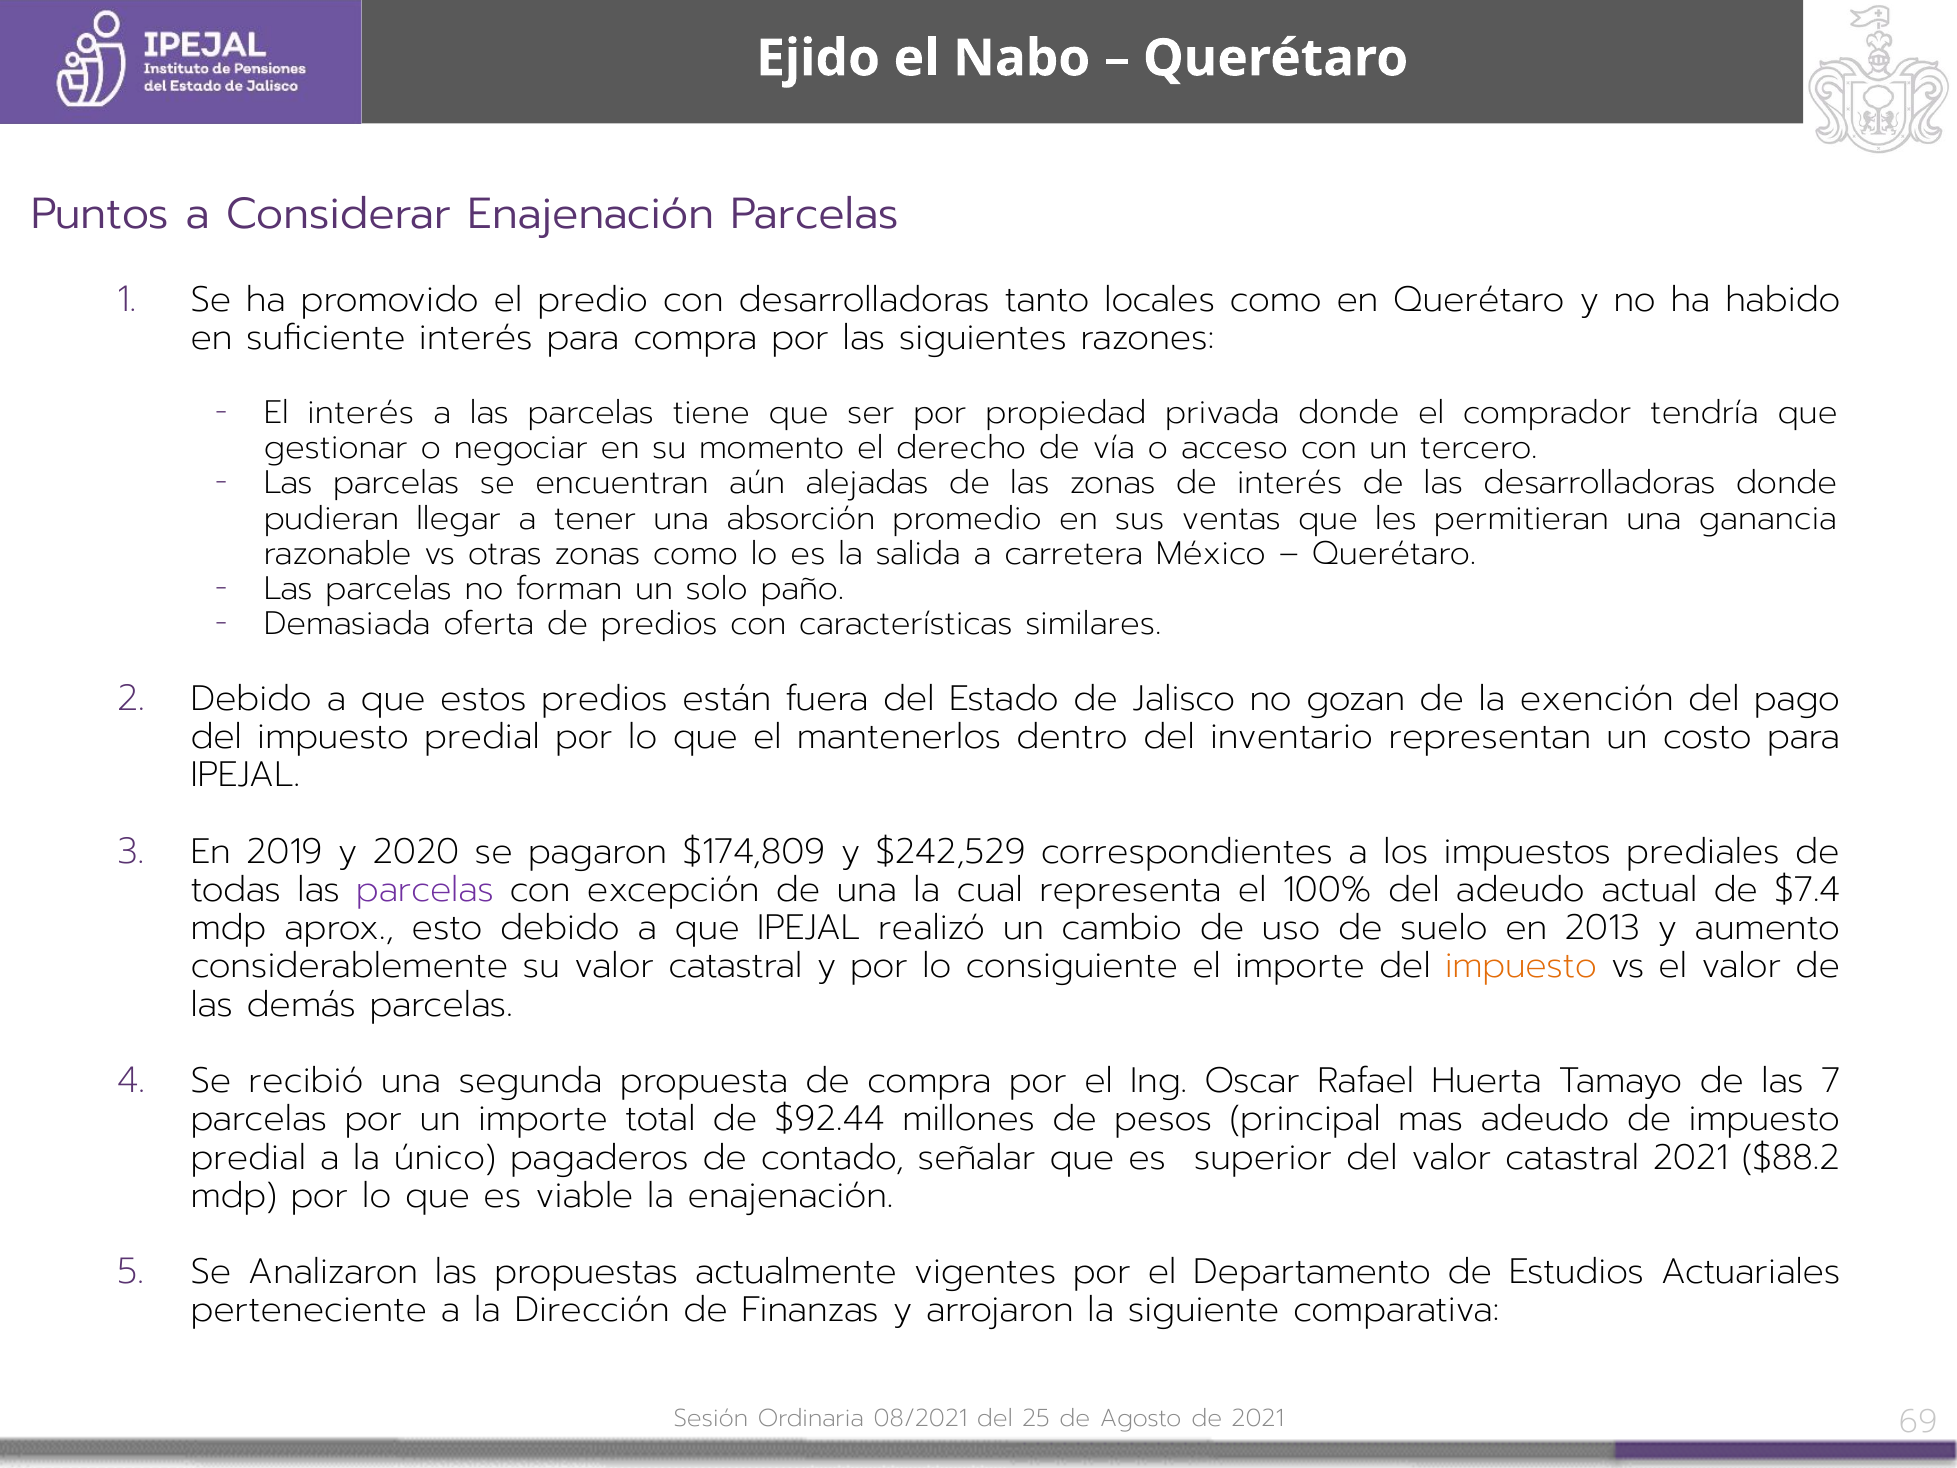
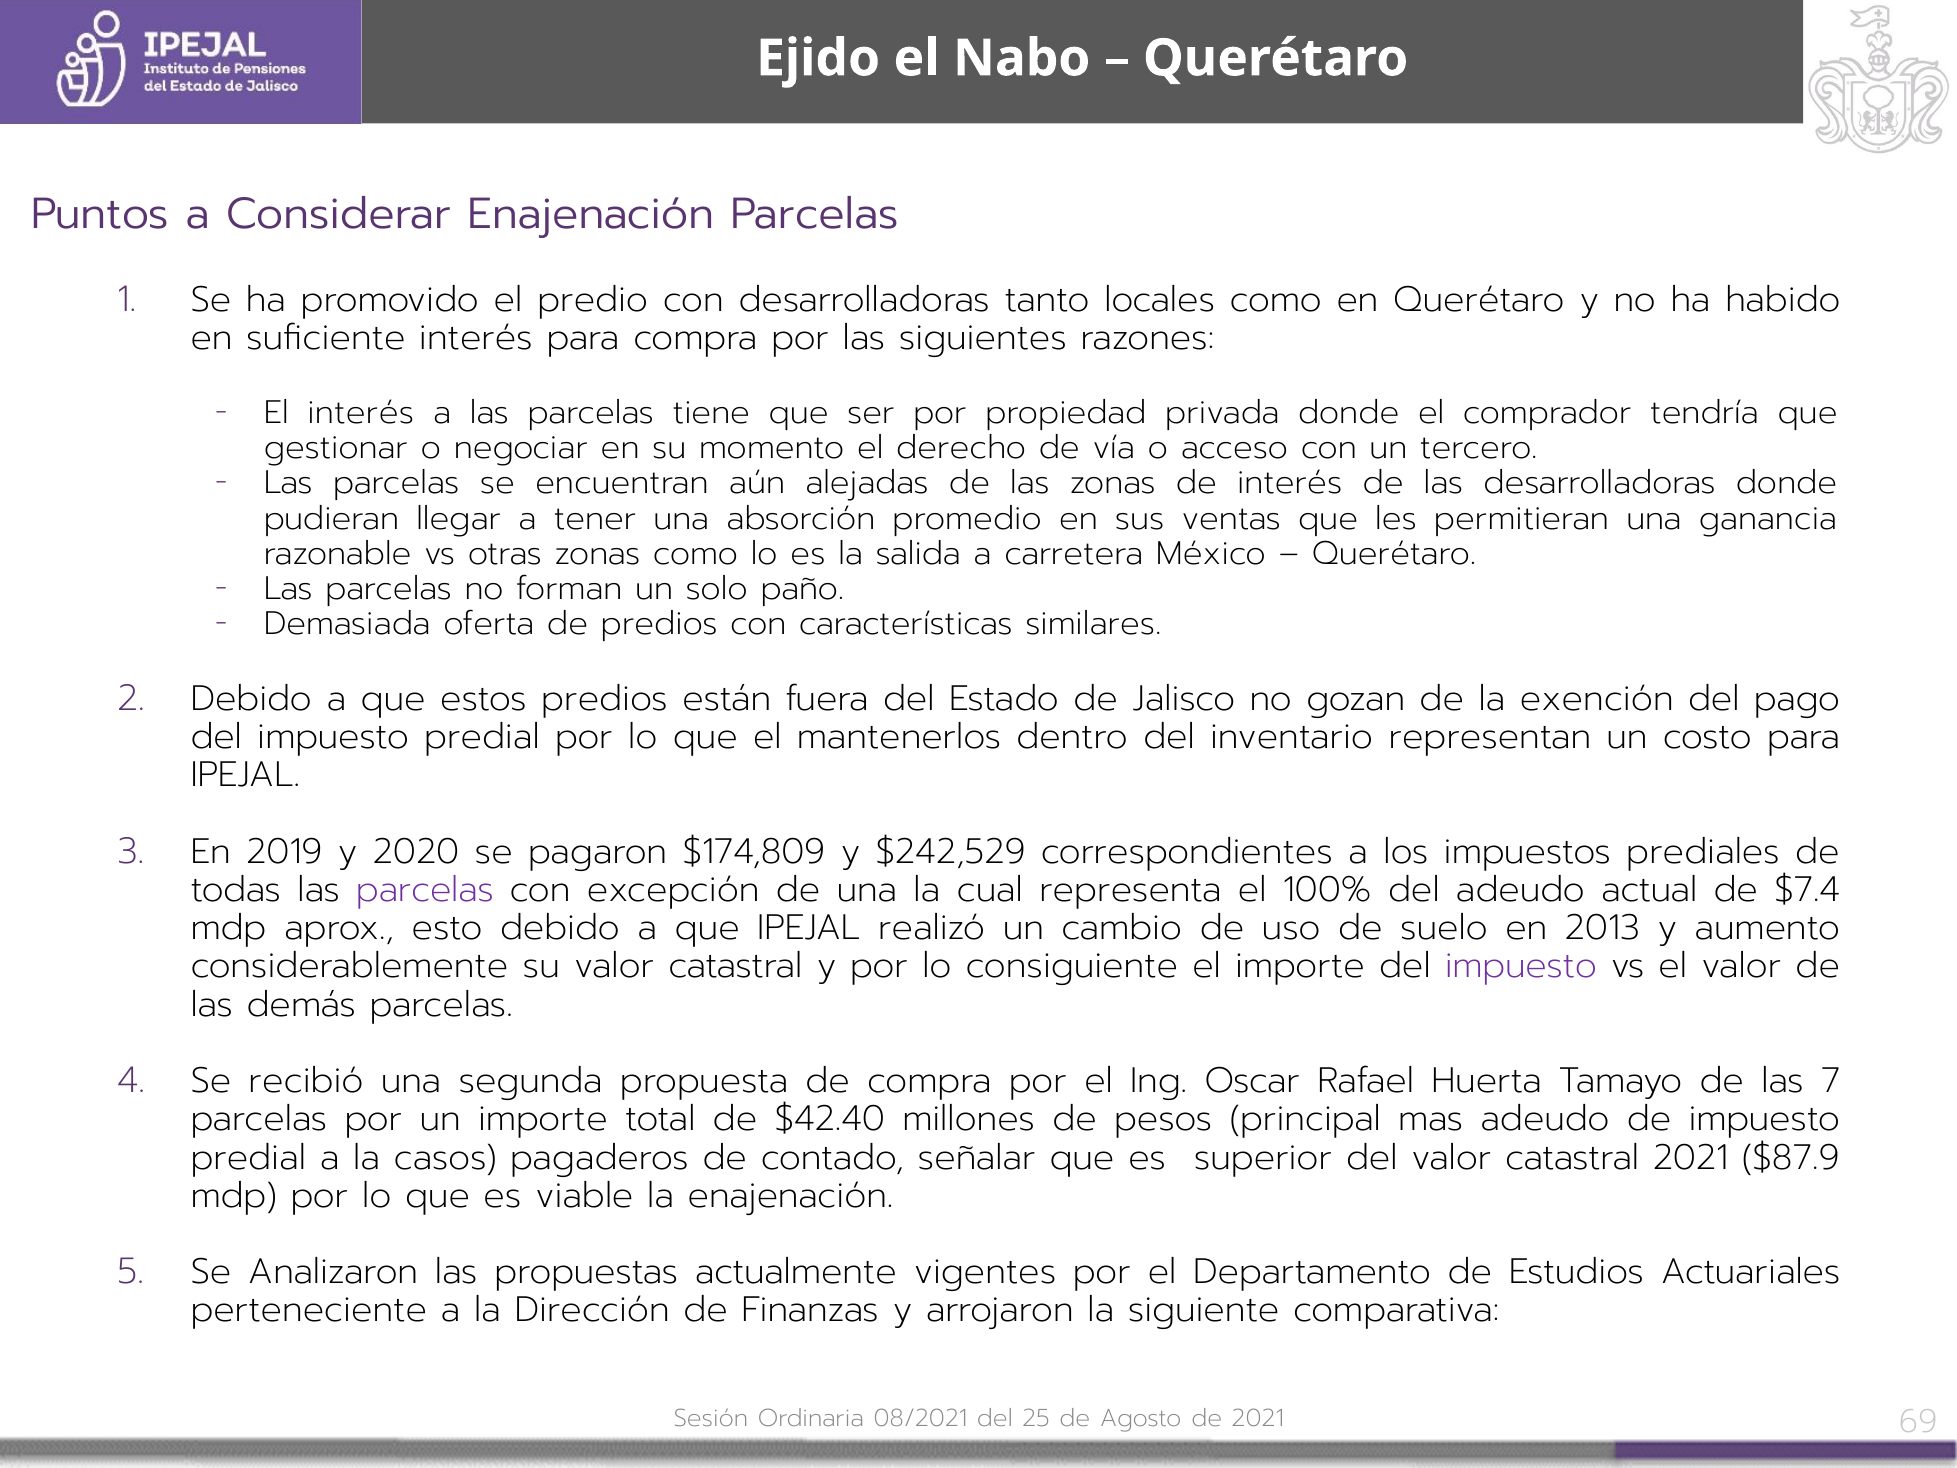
impuesto colour: orange -> purple (1521, 966)
$92.44: $92.44 -> $42.40 (830, 1119)
único: único -> casos (445, 1157)
$88.2: $88.2 -> $87.9 (1791, 1157)
